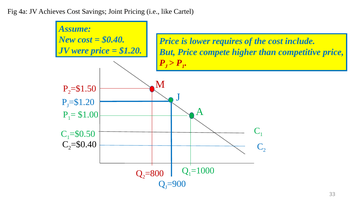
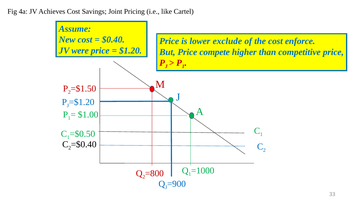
requires: requires -> exclude (227, 41)
include: include -> enforce (300, 41)
